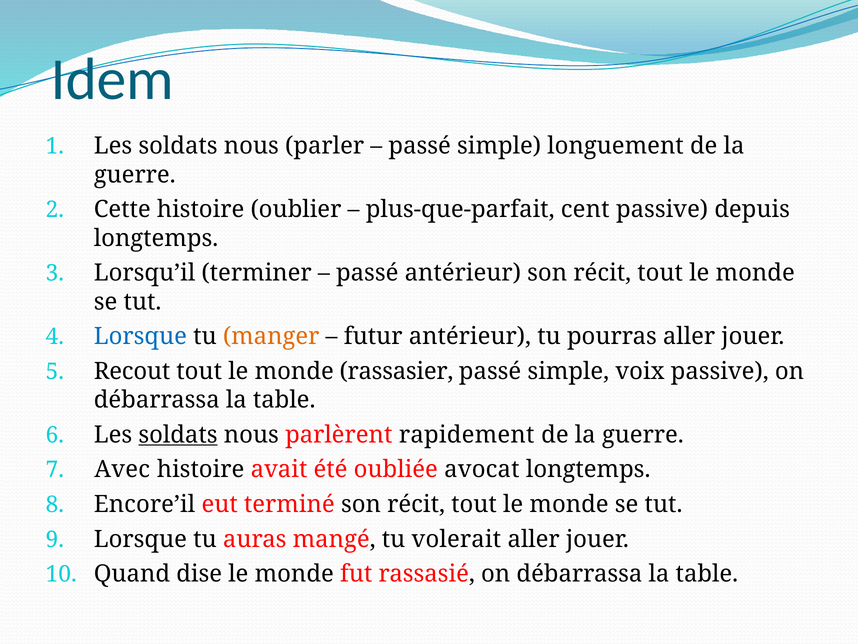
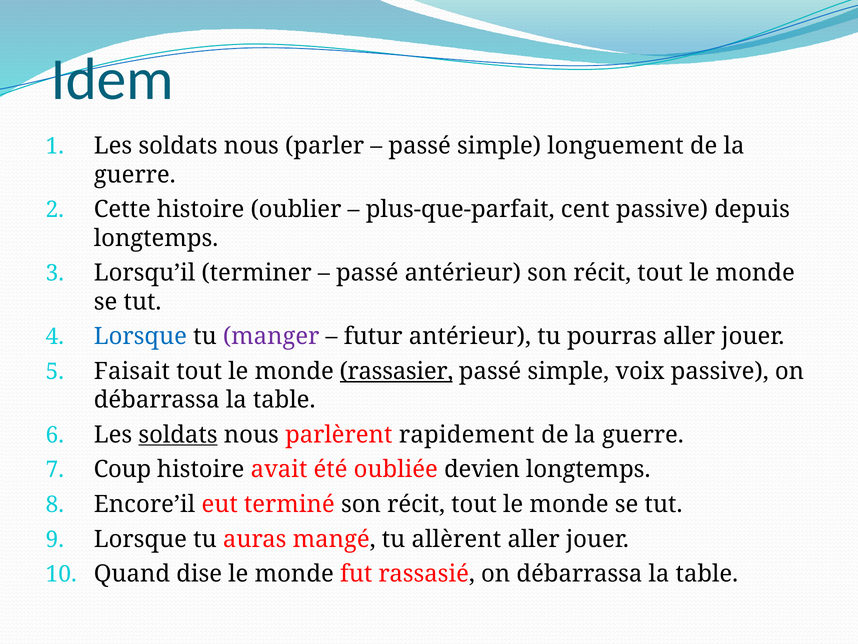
manger colour: orange -> purple (271, 336)
Recout: Recout -> Faisait (132, 371)
rassasier underline: none -> present (396, 371)
Avec: Avec -> Coup (122, 469)
avocat: avocat -> devien (482, 469)
volerait: volerait -> allèrent (456, 539)
